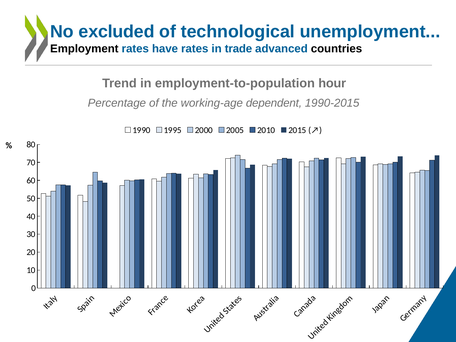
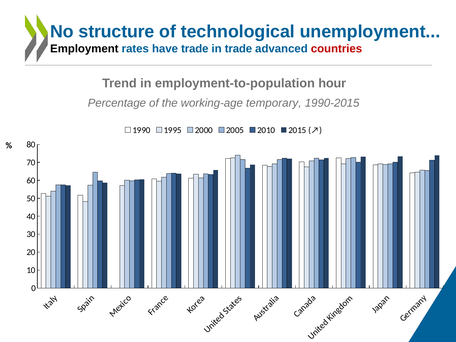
excluded: excluded -> structure (117, 32)
have rates: rates -> trade (195, 49)
countries colour: black -> red (336, 49)
dependent: dependent -> temporary (274, 103)
